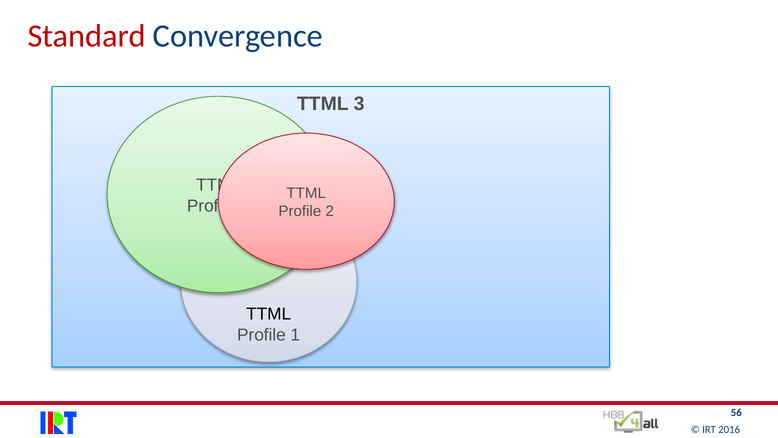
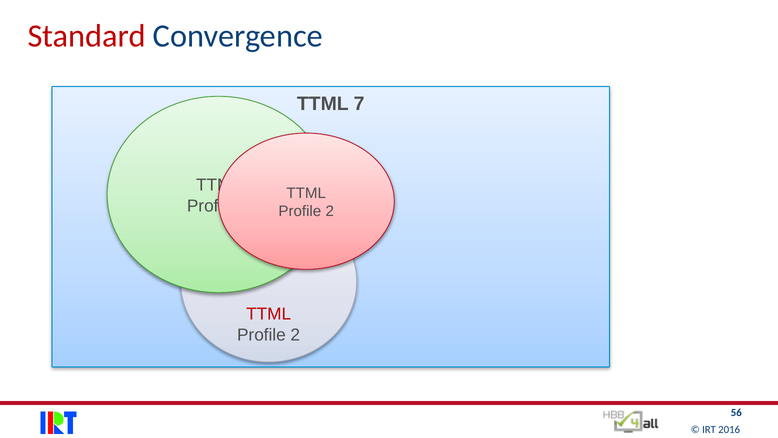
3: 3 -> 7 (359, 104)
TTML colour: black -> red (269, 314)
1: 1 -> 2 (295, 335)
